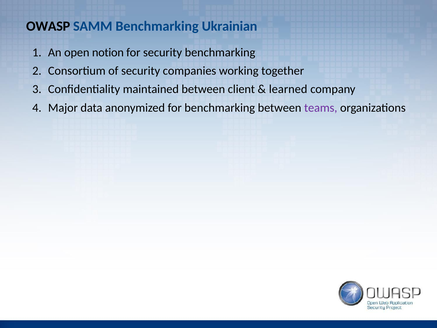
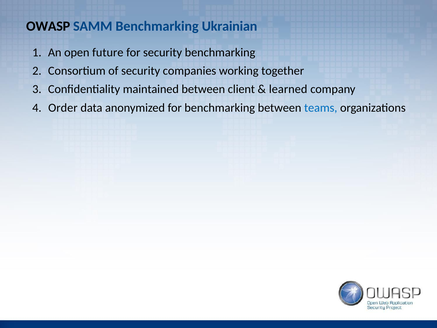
notion: notion -> future (108, 52)
Major: Major -> Order (63, 108)
teams colour: purple -> blue (321, 108)
